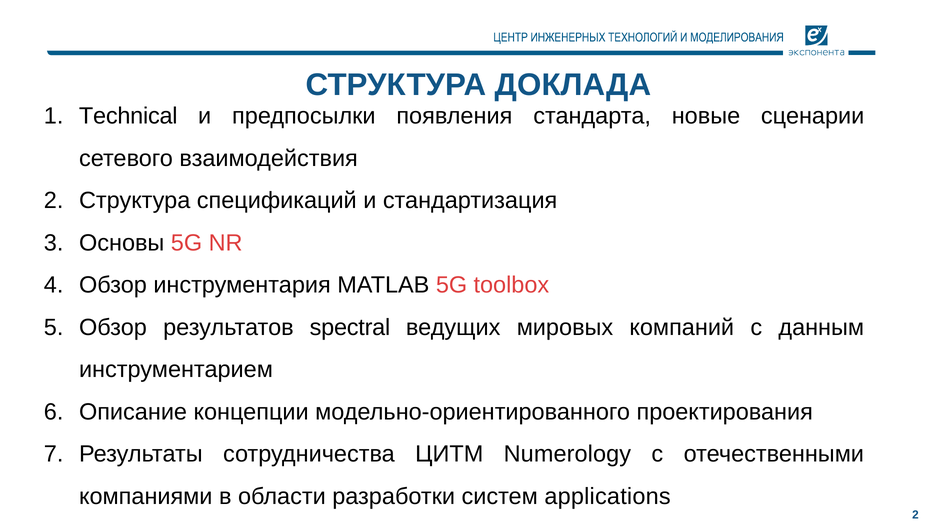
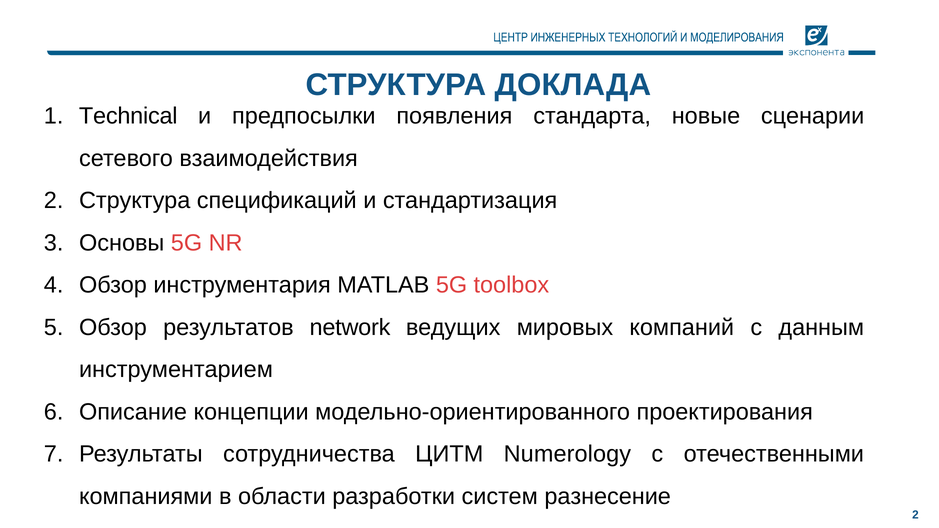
spectral: spectral -> network (350, 328)
applications: applications -> разнесение (608, 497)
